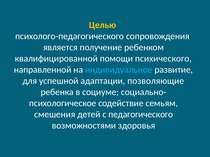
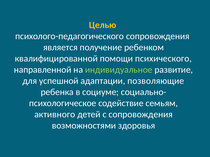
индивидуальное colour: light blue -> light green (119, 70)
смешения: смешения -> активного (55, 115)
с педагогического: педагогического -> сопровождения (141, 115)
